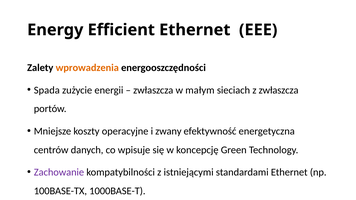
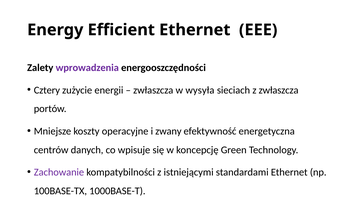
wprowadzenia colour: orange -> purple (87, 68)
Spada: Spada -> Cztery (47, 90)
małym: małym -> wysyła (200, 90)
